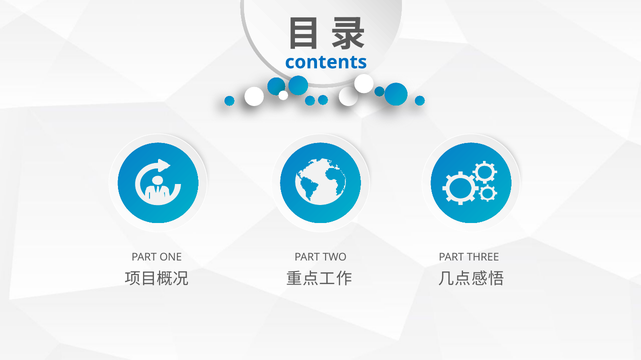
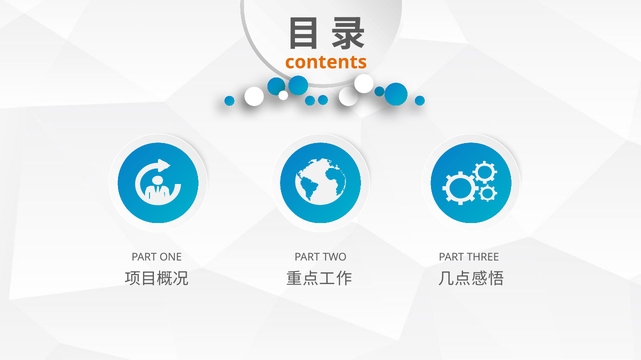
contents colour: blue -> orange (326, 62)
